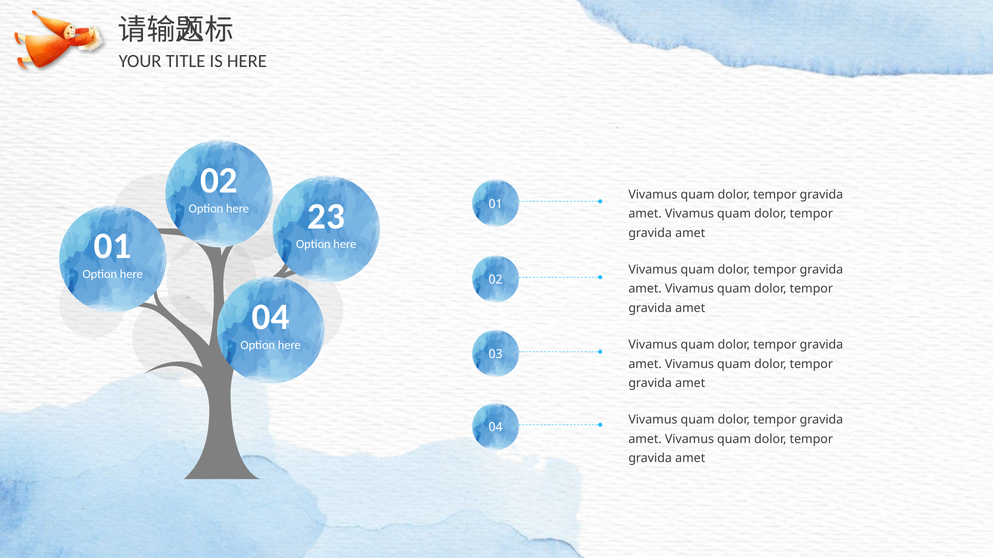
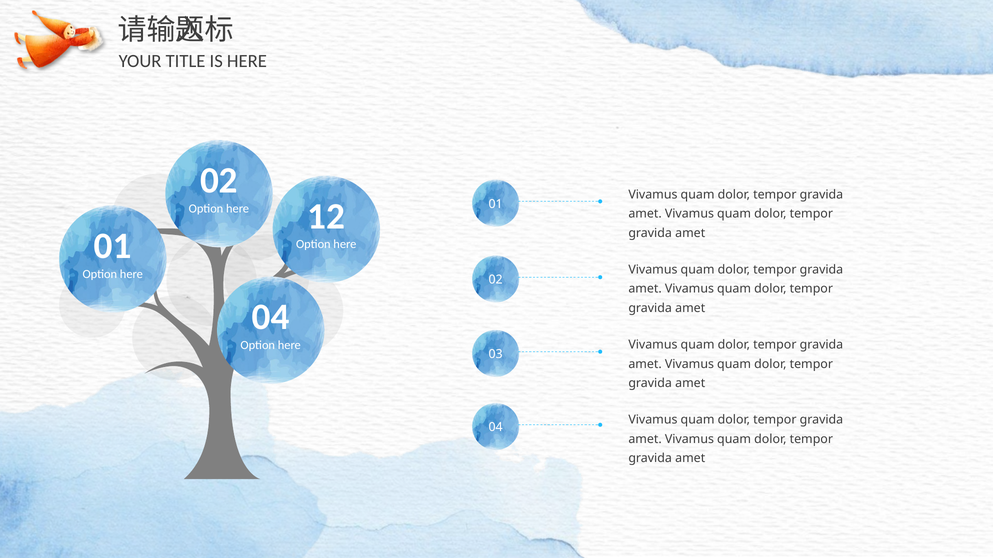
23: 23 -> 12 (326, 216)
